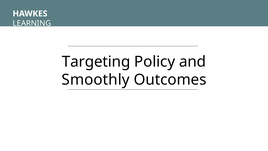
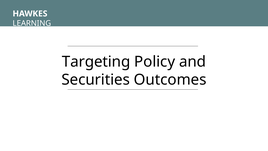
Smoothly: Smoothly -> Securities (96, 80)
